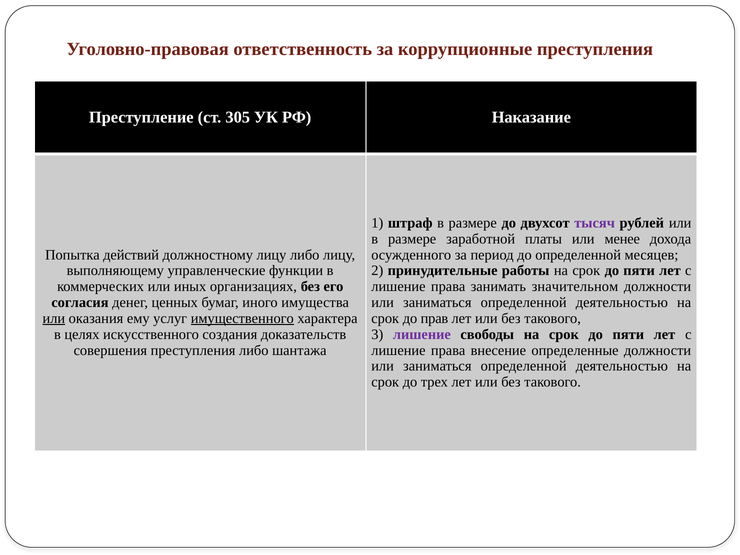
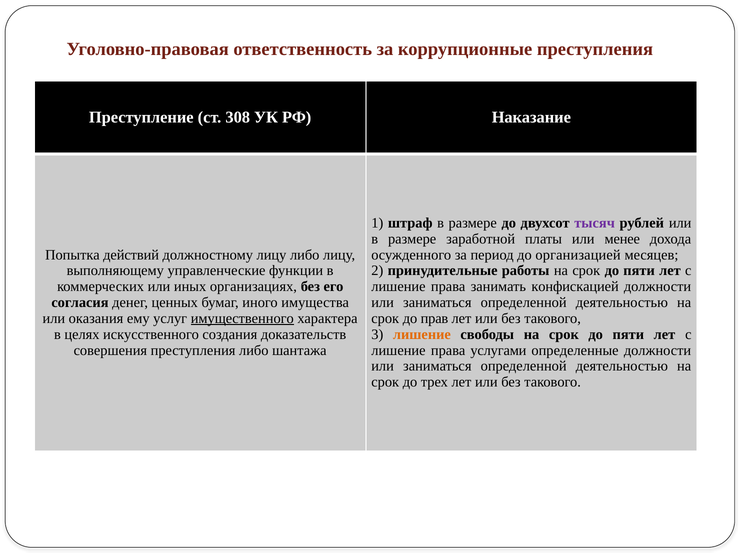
305: 305 -> 308 (238, 118)
до определенной: определенной -> организацией (578, 255)
значительном: значительном -> конфискацией (575, 287)
или underline: present -> none (54, 318)
лишение colour: purple -> orange (422, 334)
внесение: внесение -> услугами (498, 350)
